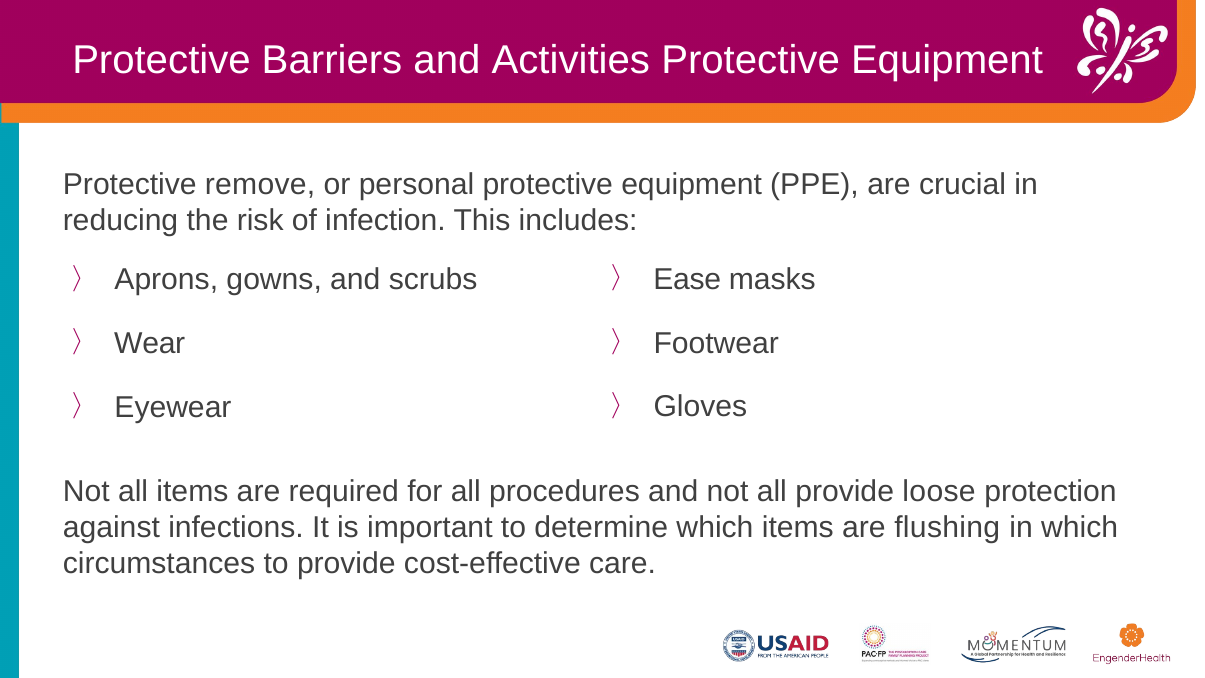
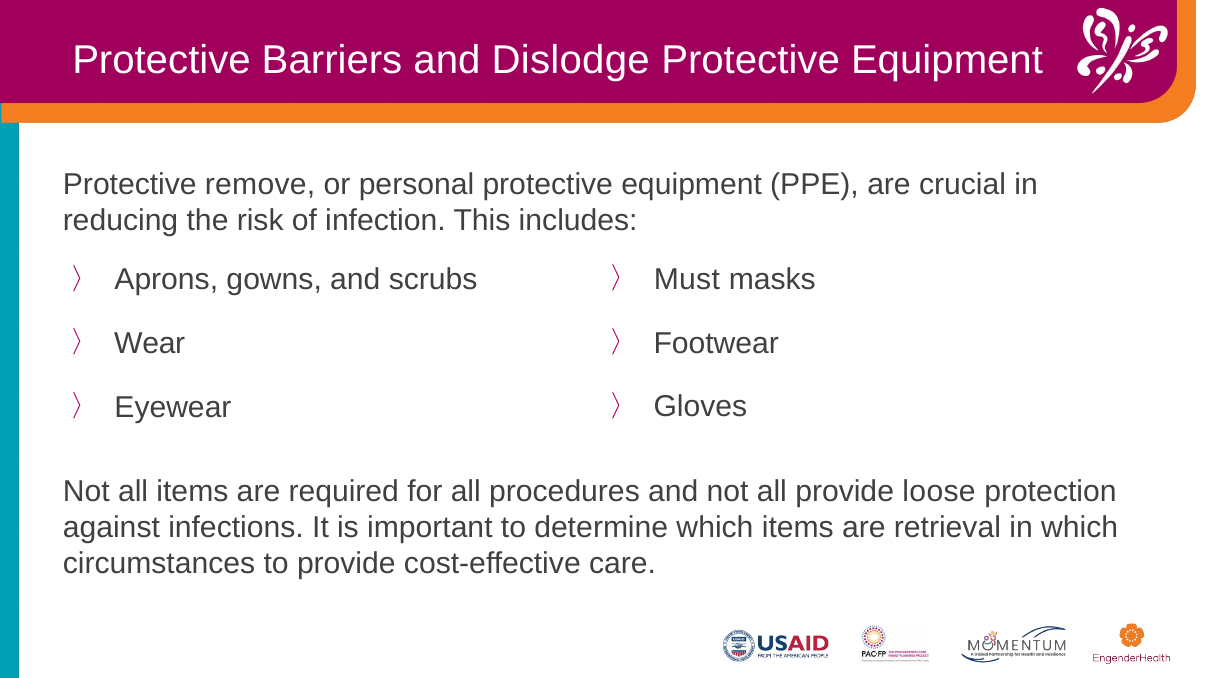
Activities: Activities -> Dislodge (571, 60)
Ease: Ease -> Must (687, 279)
flushing: flushing -> retrieval (947, 527)
